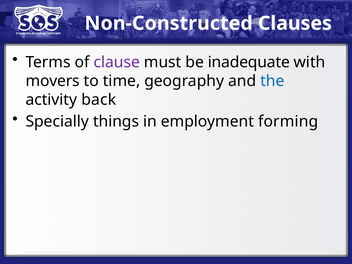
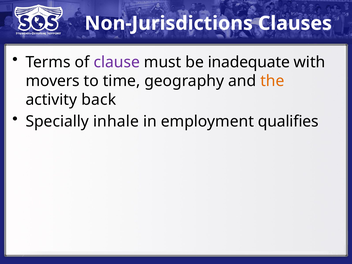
Non-Constructed: Non-Constructed -> Non-Jurisdictions (169, 23)
the colour: blue -> orange (272, 81)
things: things -> inhale (116, 122)
forming: forming -> qualifies (288, 122)
